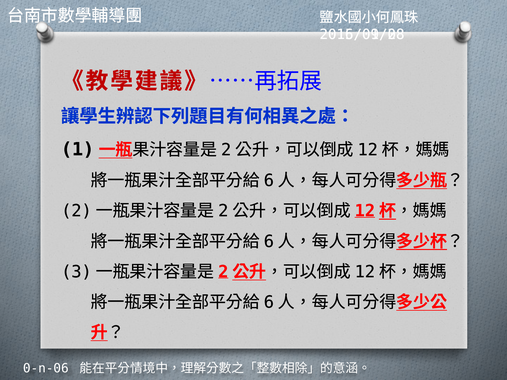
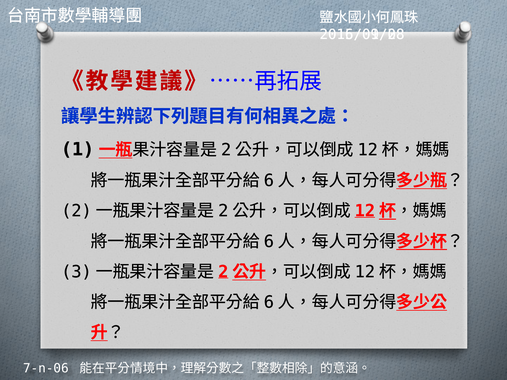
0-n-06: 0-n-06 -> 7-n-06 (46, 368)
